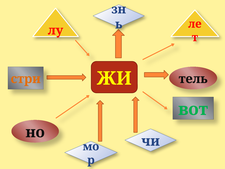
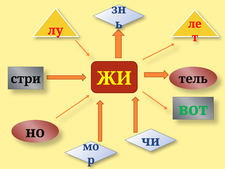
стри colour: orange -> black (26, 79)
